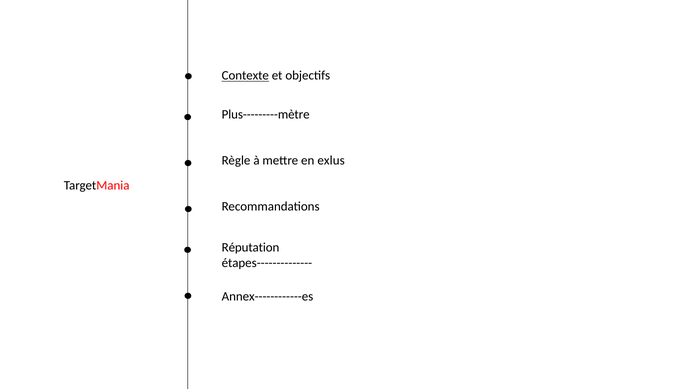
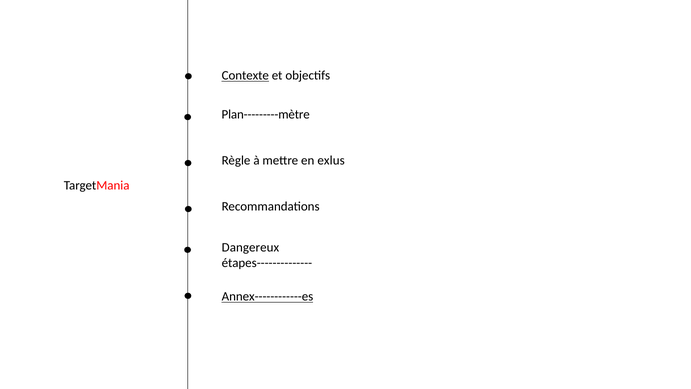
Plus---------mètre: Plus---------mètre -> Plan---------mètre (266, 115)
Réputation: Réputation -> Dangereux (250, 247)
Annex------------es underline: none -> present (267, 296)
